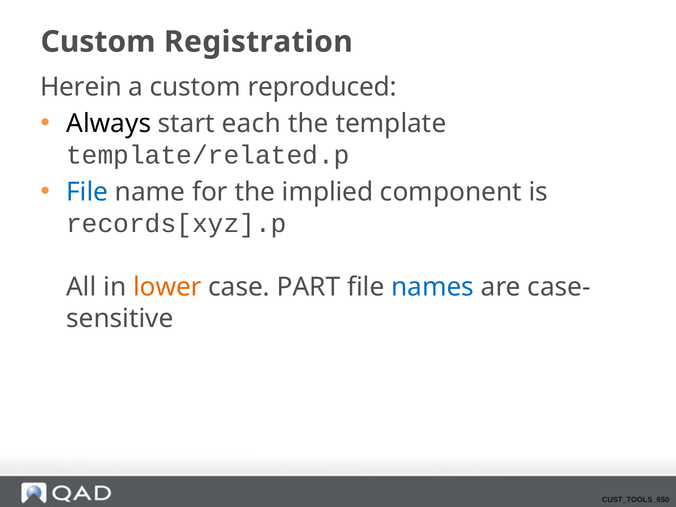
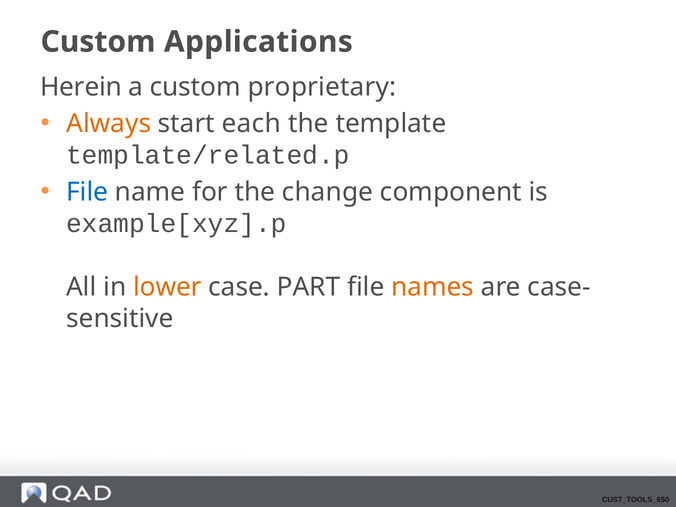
Registration: Registration -> Applications (258, 42)
reproduced: reproduced -> proprietary (322, 87)
Always colour: black -> orange (109, 124)
implied: implied -> change (328, 192)
records[xyz].p: records[xyz].p -> example[xyz].p (176, 224)
names colour: blue -> orange (433, 287)
